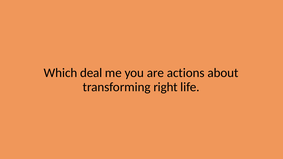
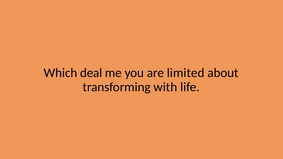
actions: actions -> limited (186, 73)
right: right -> with (165, 87)
